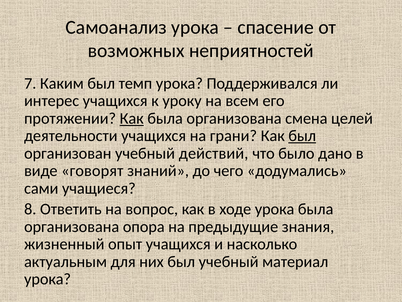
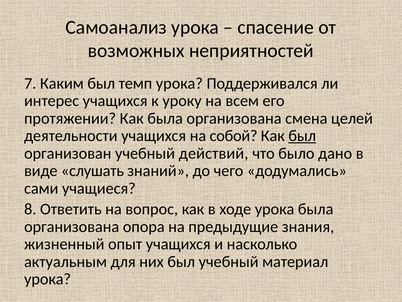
Как underline: present -> none (132, 118)
грани: грани -> собой (234, 136)
говорят: говорят -> слушать (92, 171)
